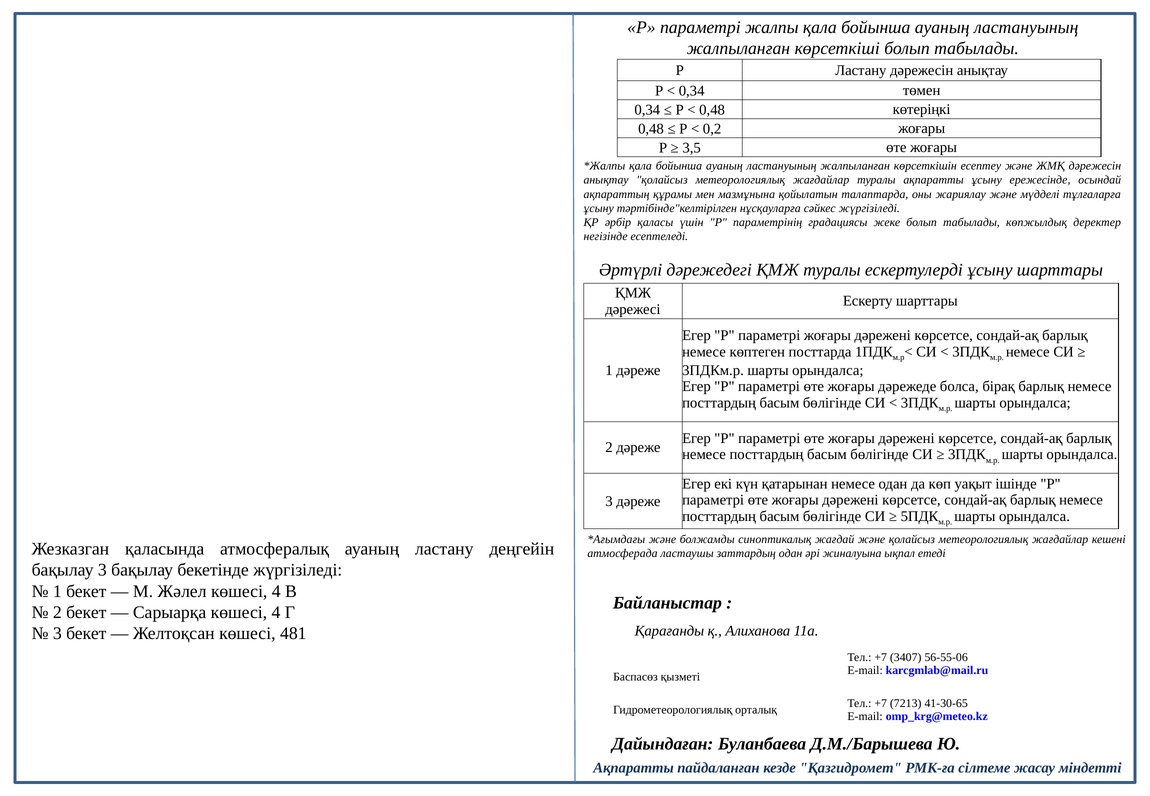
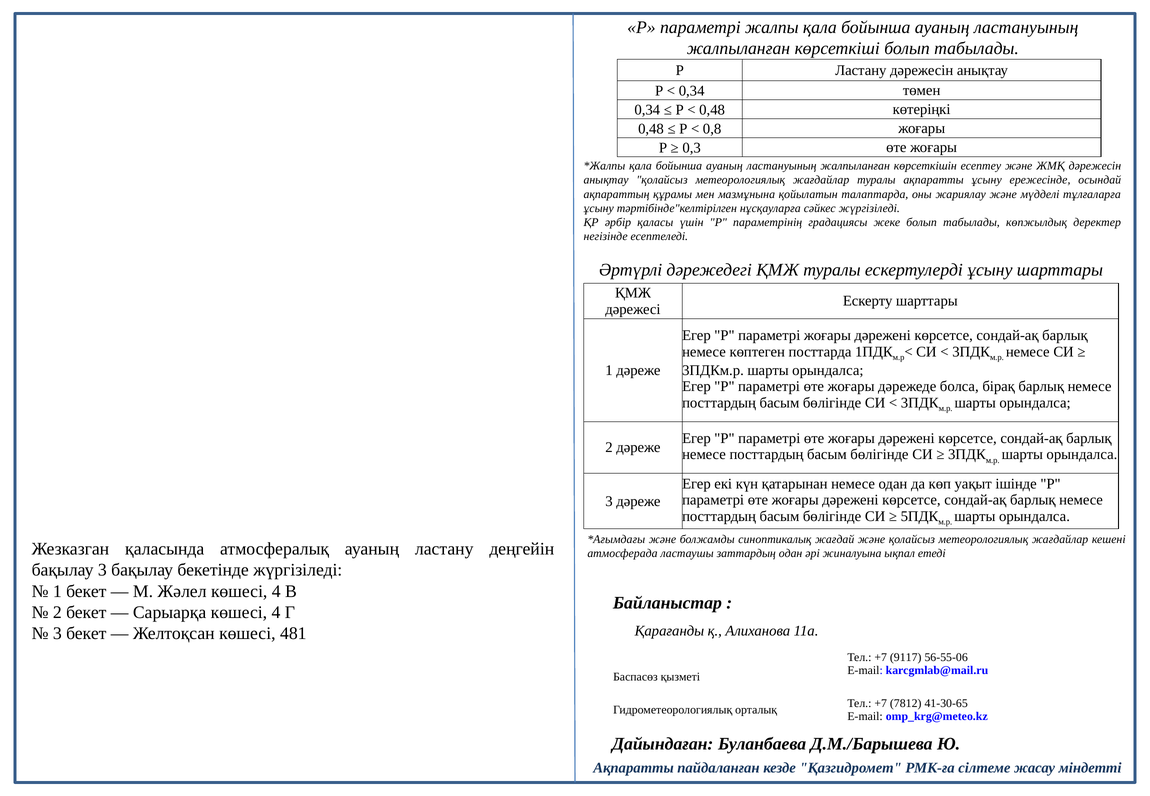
0,2: 0,2 -> 0,8 (712, 129)
3,5: 3,5 -> 0,3 (692, 148)
3407: 3407 -> 9117 (906, 657)
7213: 7213 -> 7812 (906, 703)
